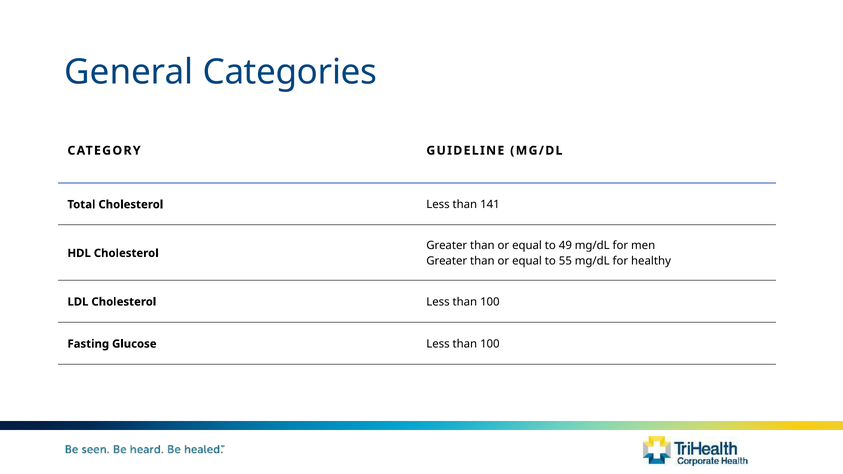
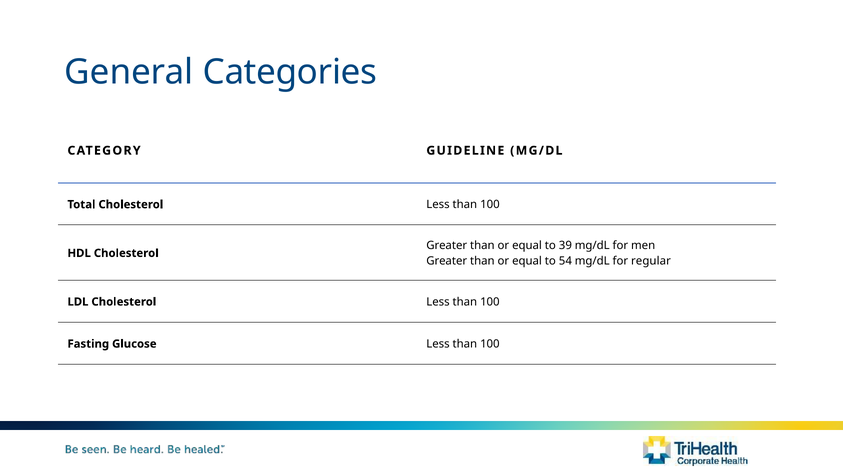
141: 141 -> 100 (490, 205)
49: 49 -> 39 (565, 246)
55: 55 -> 54 (565, 261)
healthy: healthy -> regular (651, 261)
